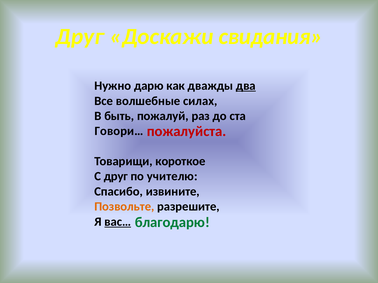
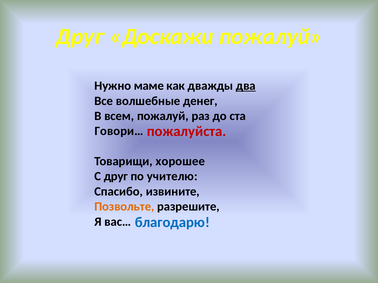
Доскажи свидания: свидания -> пожалуй (271, 37)
дарю: дарю -> маме (149, 86)
силах: силах -> денег (200, 101)
быть: быть -> всем (119, 116)
короткое: короткое -> хорошее (180, 162)
благодарю colour: green -> blue (172, 223)
вас… underline: present -> none (118, 222)
